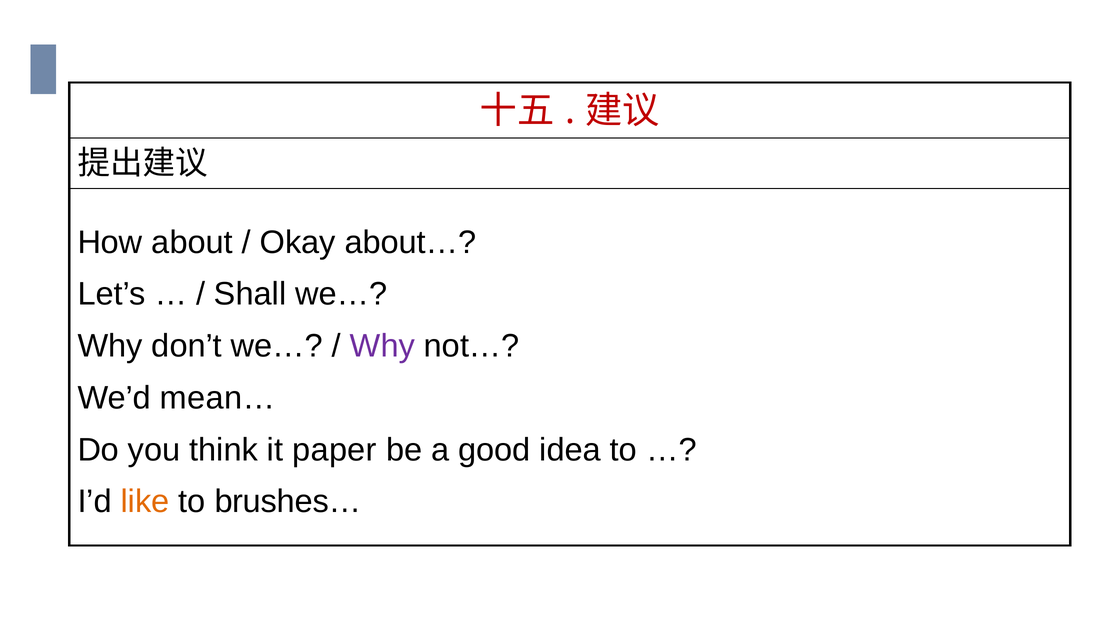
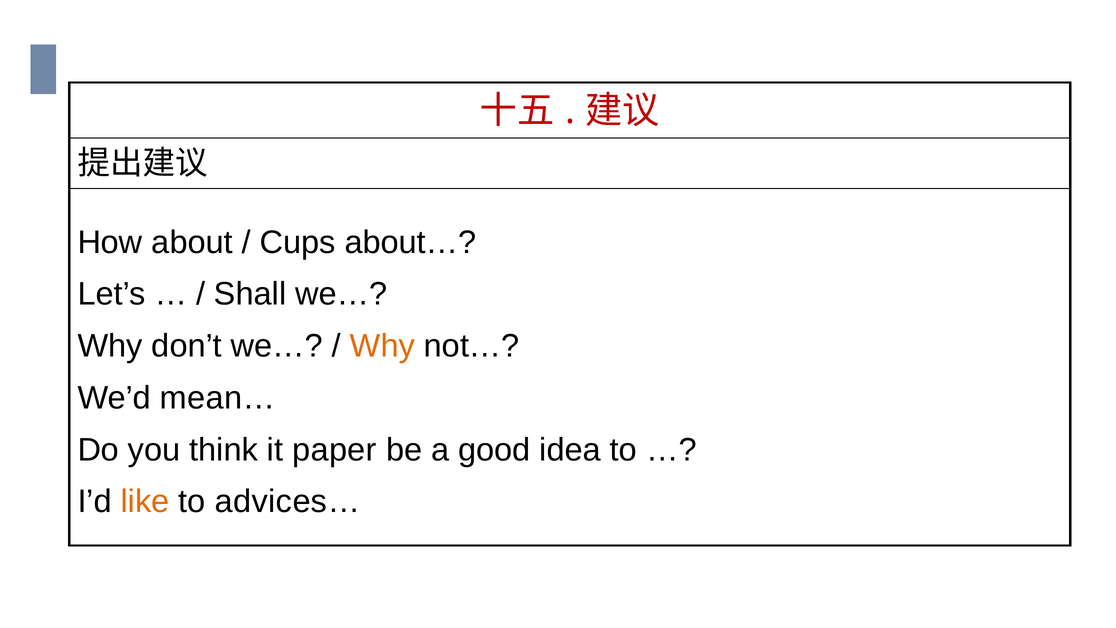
Okay: Okay -> Cups (298, 242)
Why colour: purple -> orange (382, 346)
brushes…: brushes… -> advices… (288, 502)
